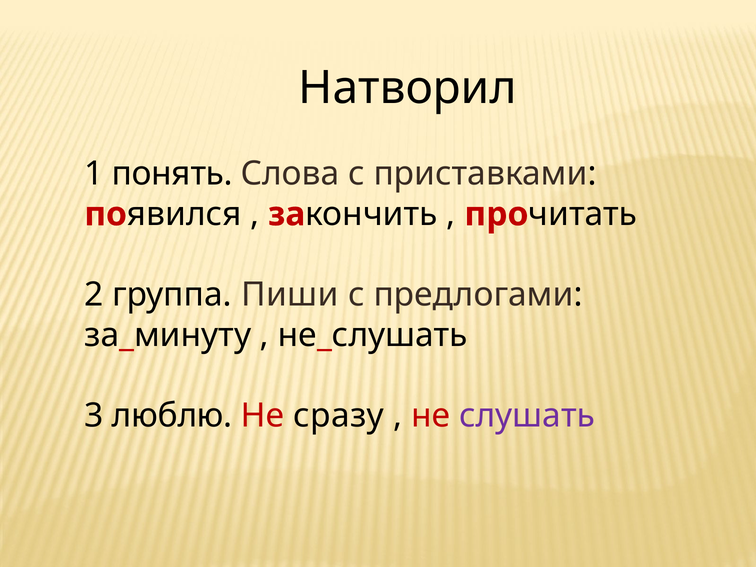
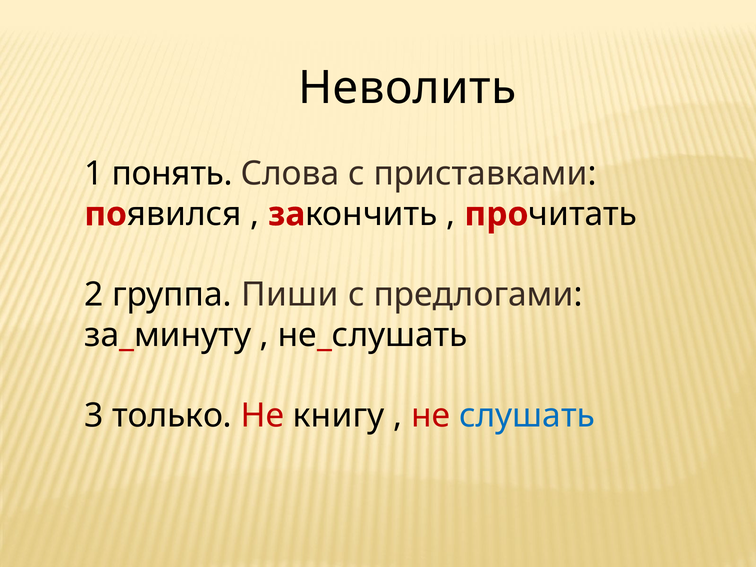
Натворил: Натворил -> Неволить (407, 88)
люблю: люблю -> только (172, 416)
сразу: сразу -> книгу (339, 416)
слушать colour: purple -> blue (527, 416)
